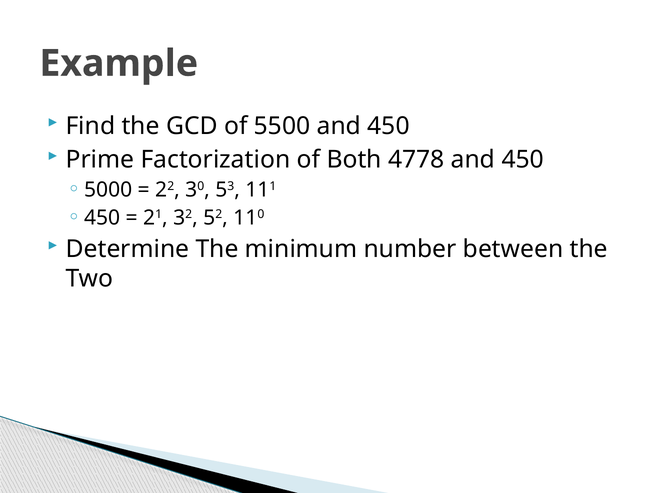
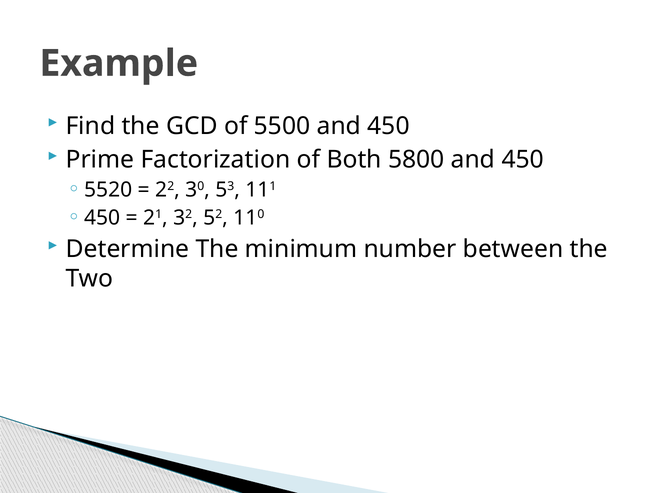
4778: 4778 -> 5800 (416, 160)
5000: 5000 -> 5520 (108, 190)
